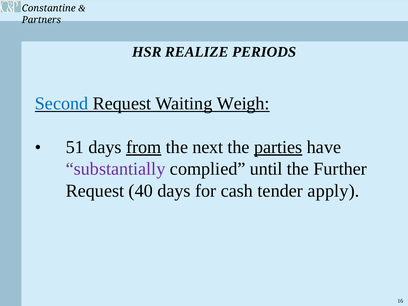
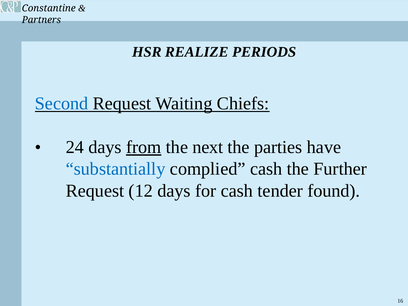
Weigh: Weigh -> Chiefs (243, 104)
51: 51 -> 24 (75, 147)
parties underline: present -> none (278, 147)
substantially colour: purple -> blue (116, 169)
complied until: until -> cash (266, 169)
40: 40 -> 12 (141, 191)
apply: apply -> found (334, 191)
